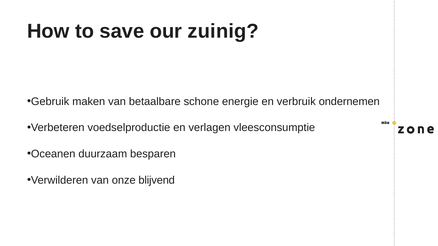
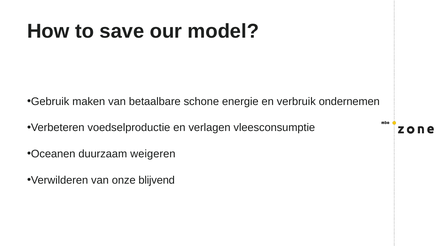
zuinig: zuinig -> model (223, 31)
besparen: besparen -> weigeren (153, 154)
